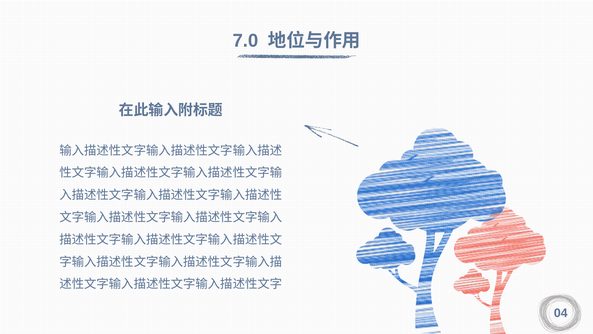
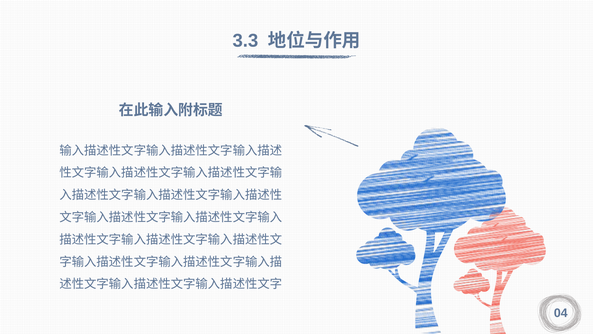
7.0: 7.0 -> 3.3 (245, 41)
